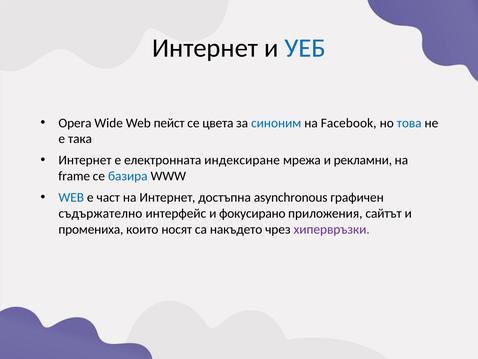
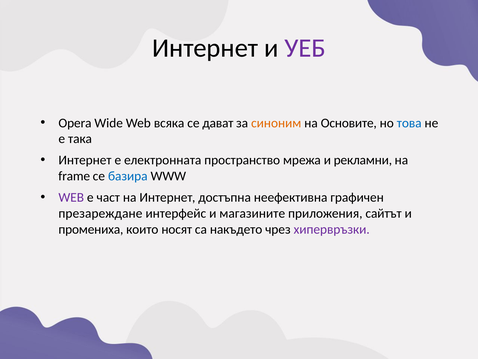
УЕБ colour: blue -> purple (305, 48)
пейст: пейст -> всяка (169, 123)
цвета: цвета -> дават (218, 123)
синоним colour: blue -> orange (276, 123)
Facebook: Facebook -> Основите (349, 123)
индексиране: индексиране -> пространство (242, 160)
WEB colour: blue -> purple (71, 197)
аsynchronous: аsynchronous -> неефективна (291, 197)
съдържателно: съдържателно -> презареждане (100, 213)
фокусирано: фокусирано -> магазините (252, 213)
